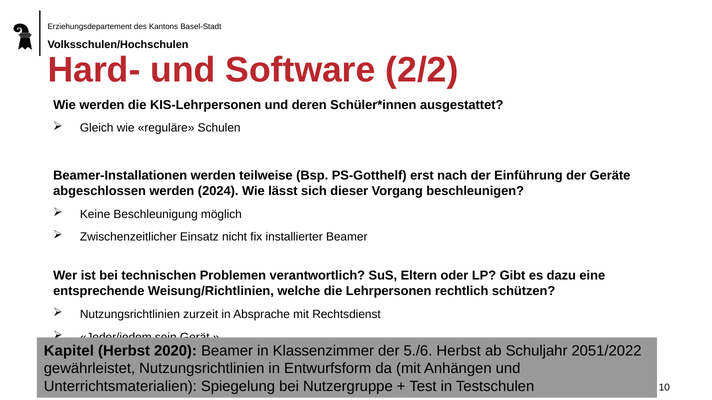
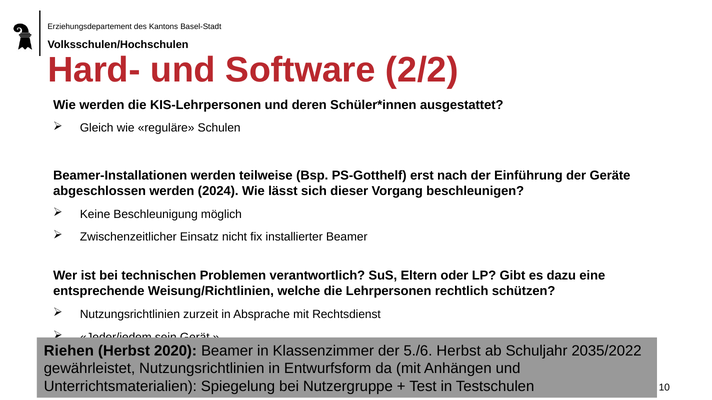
Kapitel: Kapitel -> Riehen (69, 351)
2051/2022: 2051/2022 -> 2035/2022 (607, 351)
